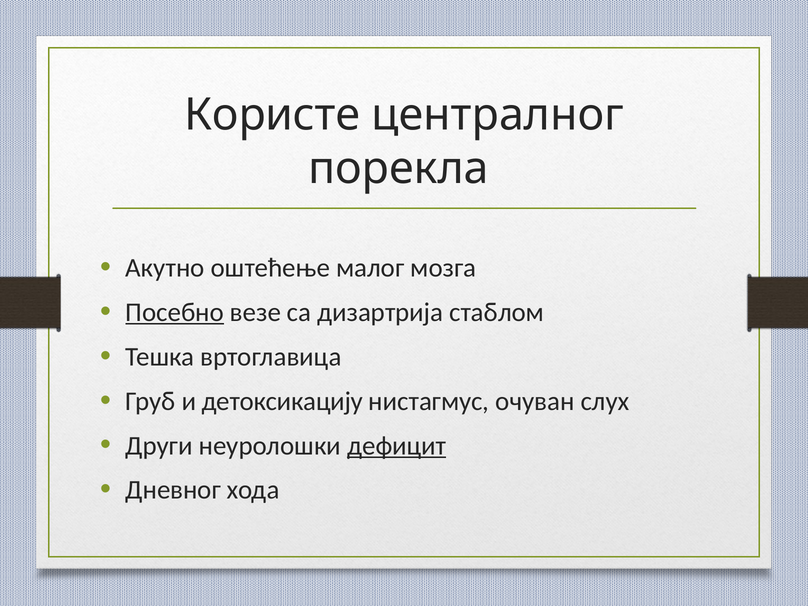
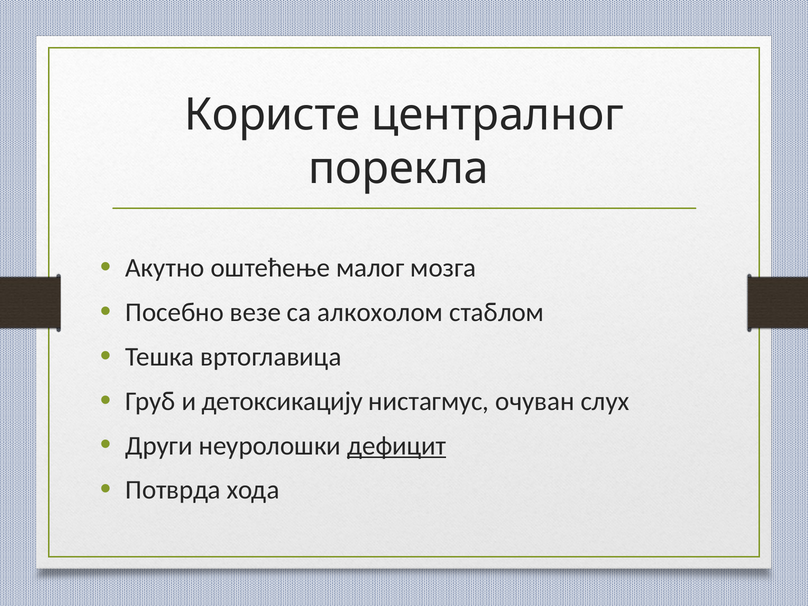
Посебно underline: present -> none (175, 312)
дизартрија: дизартрија -> aлкoхoлoм (380, 312)
Дневног: Дневног -> Потврда (173, 490)
